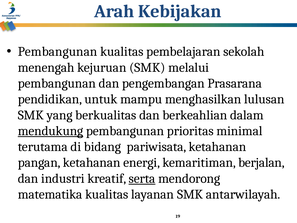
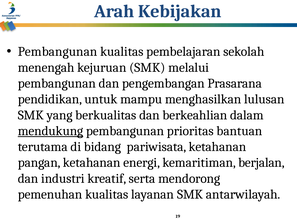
minimal: minimal -> bantuan (239, 131)
serta underline: present -> none (142, 178)
matematika: matematika -> pemenuhan (50, 194)
